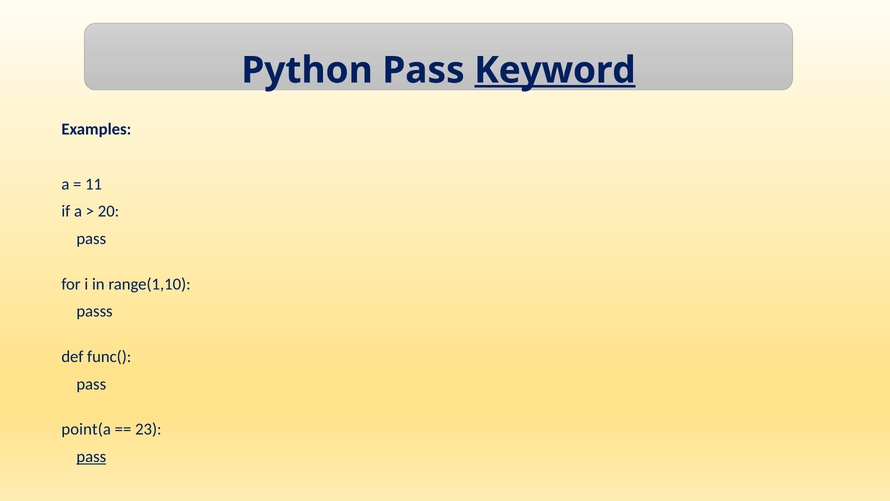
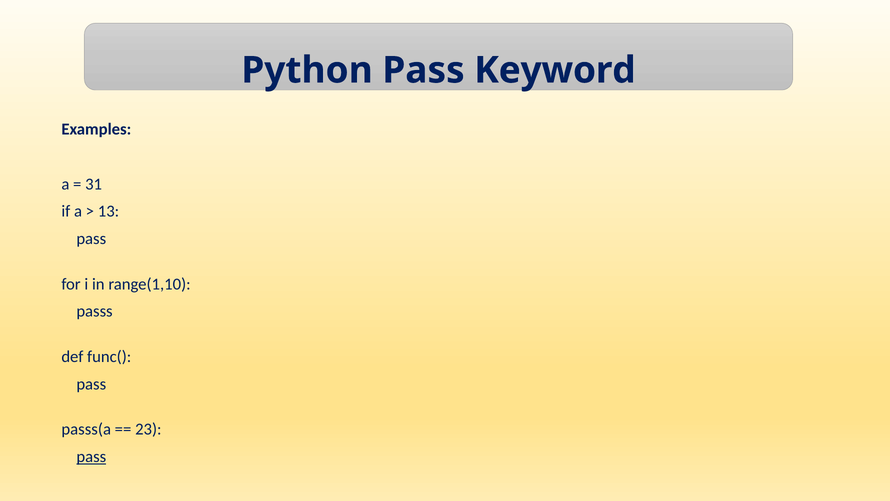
Keyword underline: present -> none (555, 70)
11: 11 -> 31 (94, 184)
20: 20 -> 13 (108, 211)
point(a: point(a -> passs(a (86, 429)
